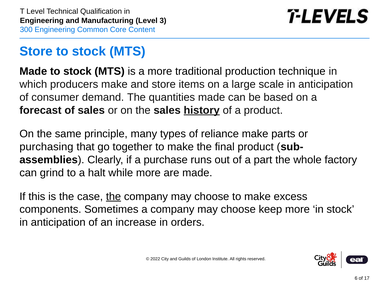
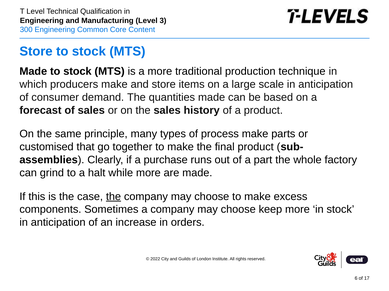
history underline: present -> none (202, 110)
reliance: reliance -> process (220, 134)
purchasing: purchasing -> customised (47, 147)
